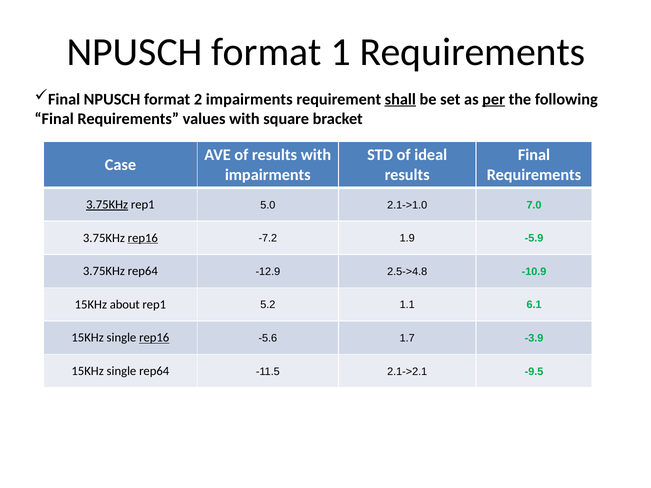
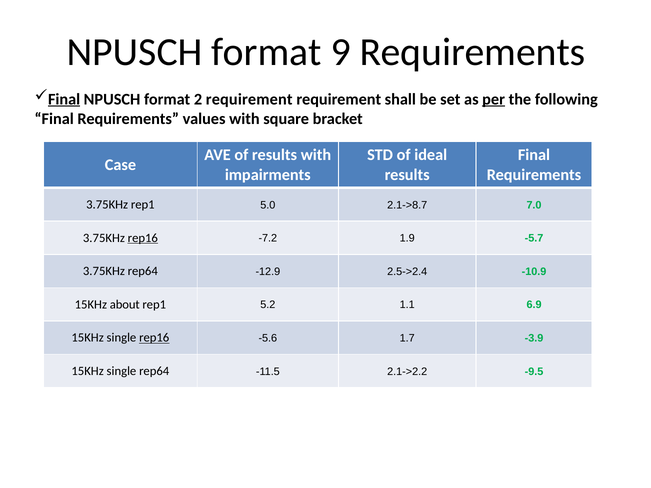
1: 1 -> 9 (341, 52)
Final underline: none -> present (64, 99)
2 impairments: impairments -> requirement (249, 99)
shall underline: present -> none (400, 99)
3.75KHz underline: present -> none (107, 205)
2.1->1.0: 2.1->1.0 -> 2.1->8.7 (407, 205)
-5.9: -5.9 -> -5.7 (534, 238)
2.5->4.8: 2.5->4.8 -> 2.5->2.4 (407, 272)
6.1: 6.1 -> 6.9 (534, 305)
2.1->2.1: 2.1->2.1 -> 2.1->2.2 (407, 372)
